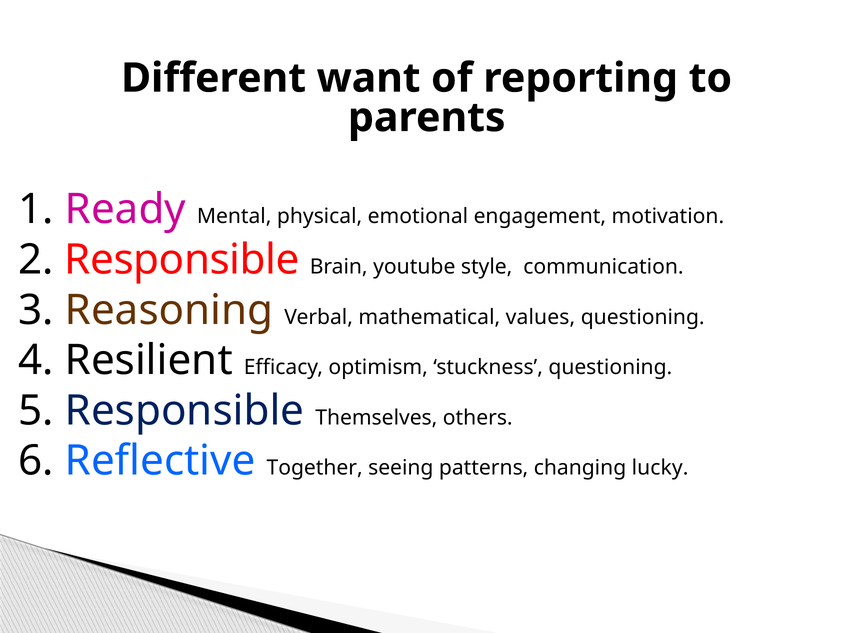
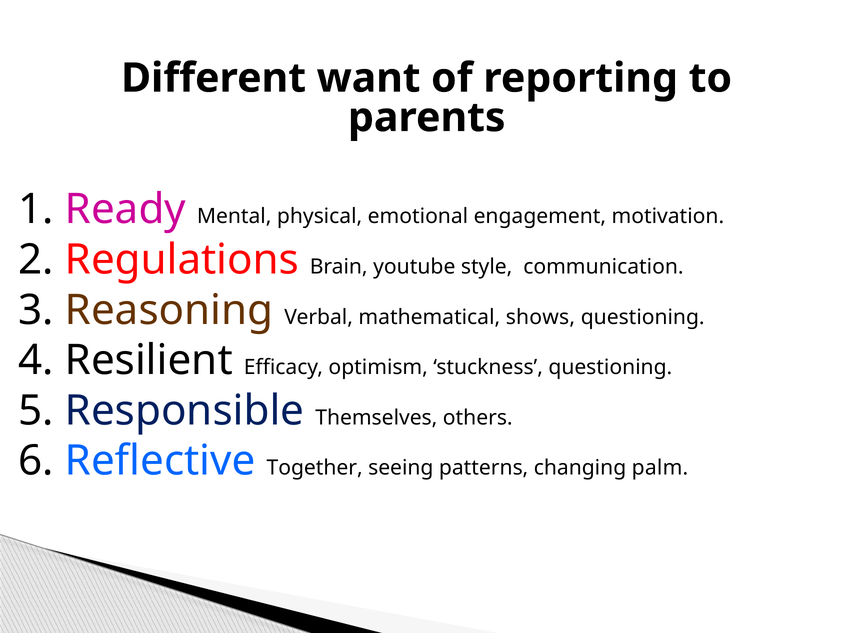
2 Responsible: Responsible -> Regulations (182, 260)
values: values -> shows (540, 317)
lucky: lucky -> palm (660, 468)
